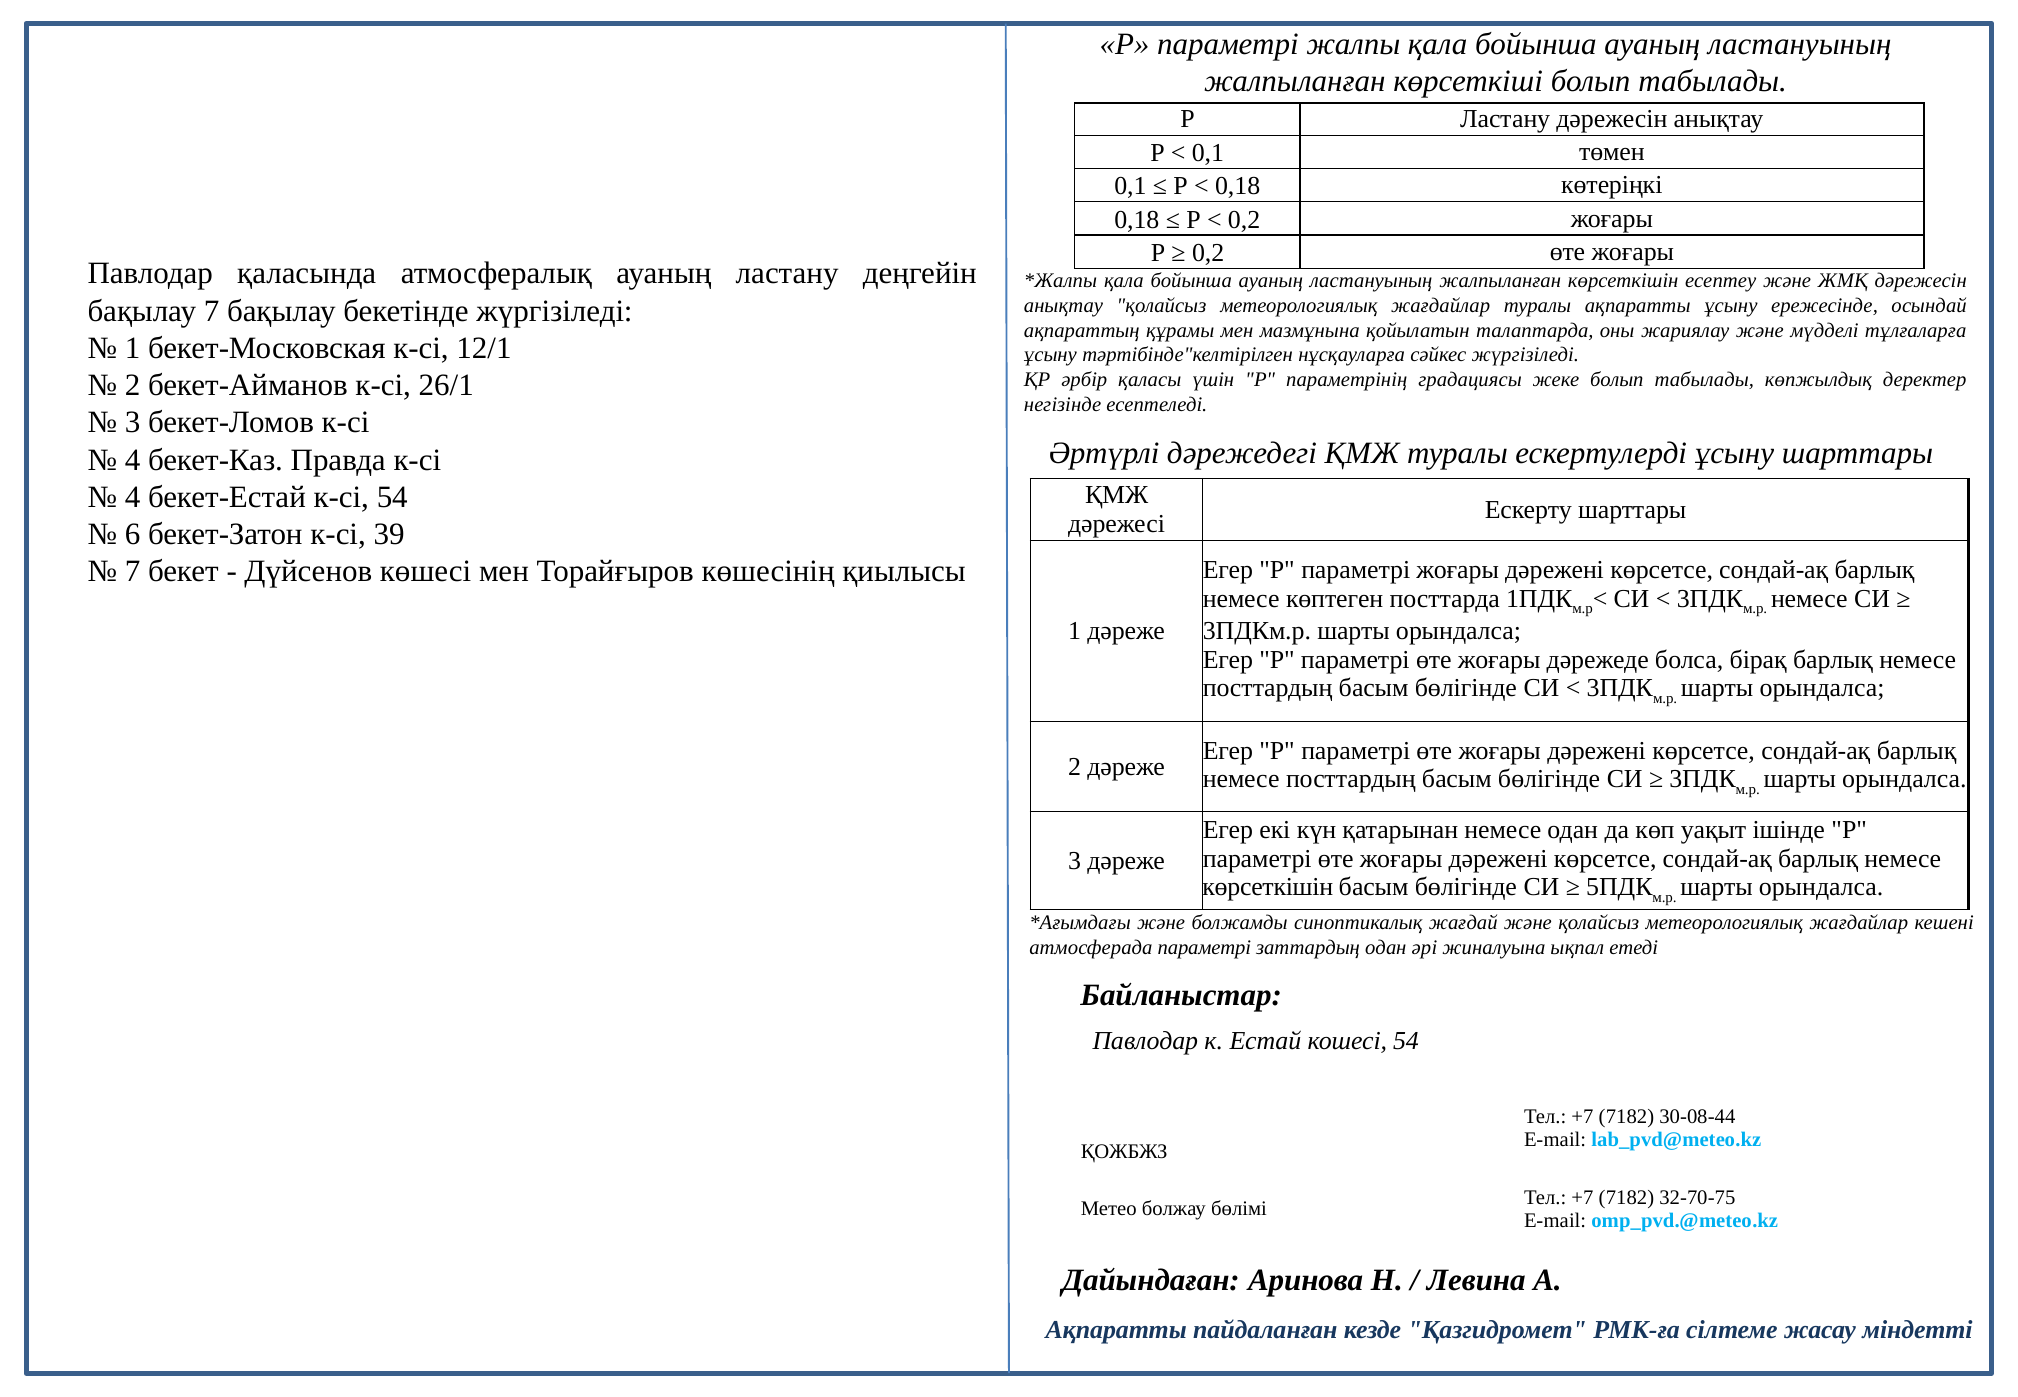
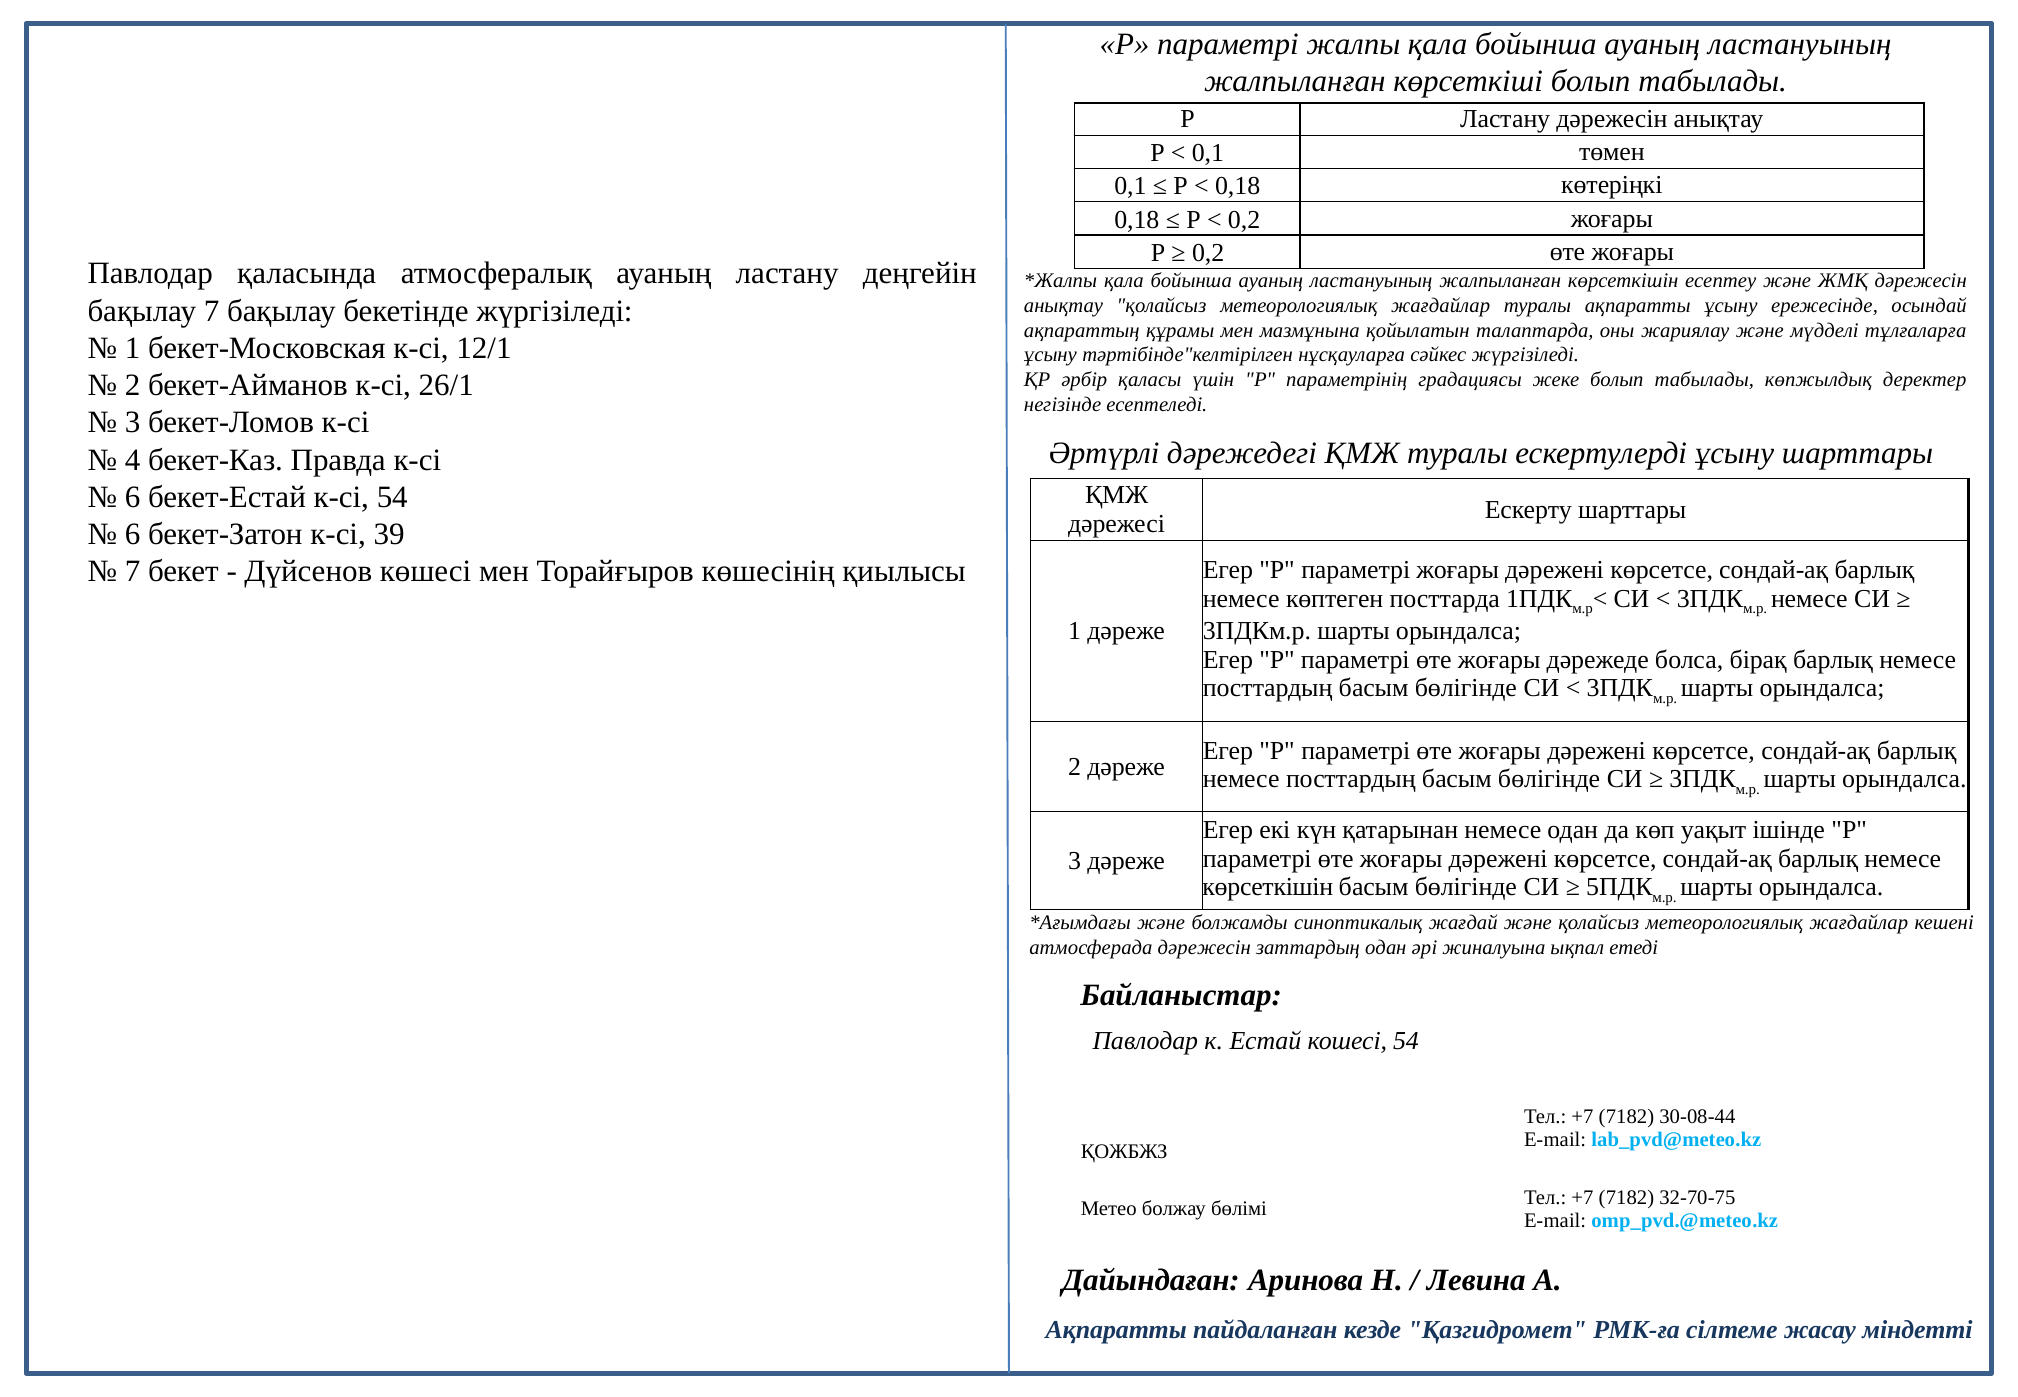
4: 4 -> 6 (133, 497)
атмосферада параметрі: параметрі -> дәрежесін (1204, 948)
